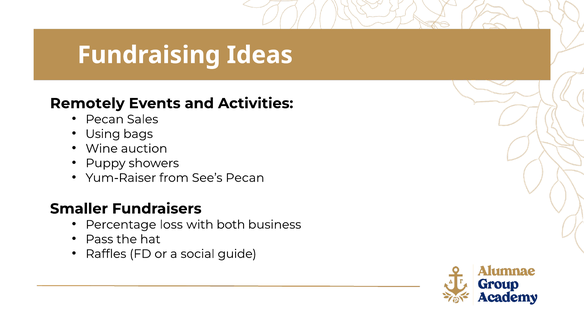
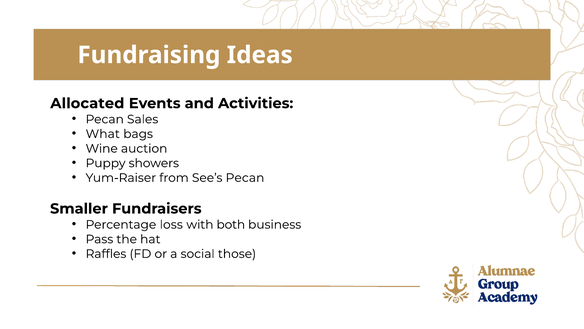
Remotely: Remotely -> Allocated (87, 103)
Using: Using -> What (103, 134)
guide: guide -> those (237, 253)
